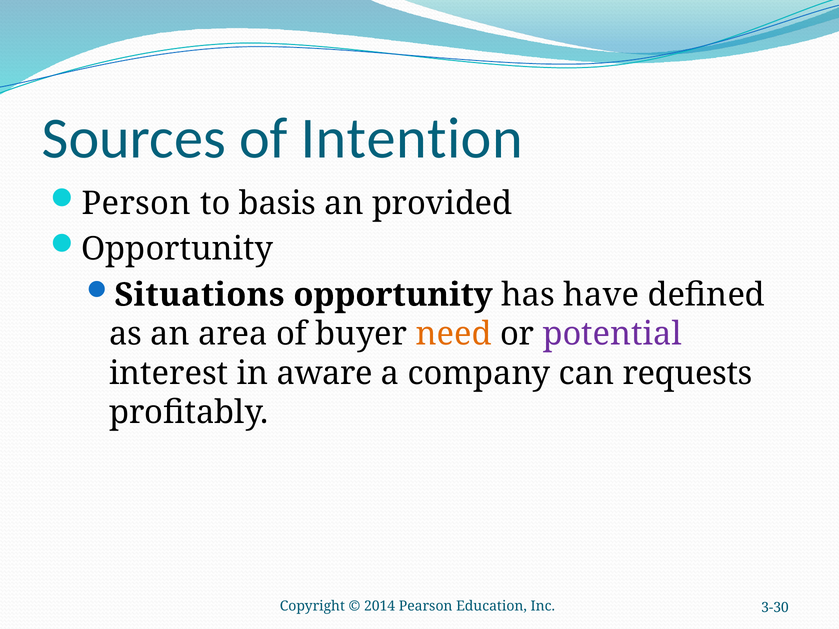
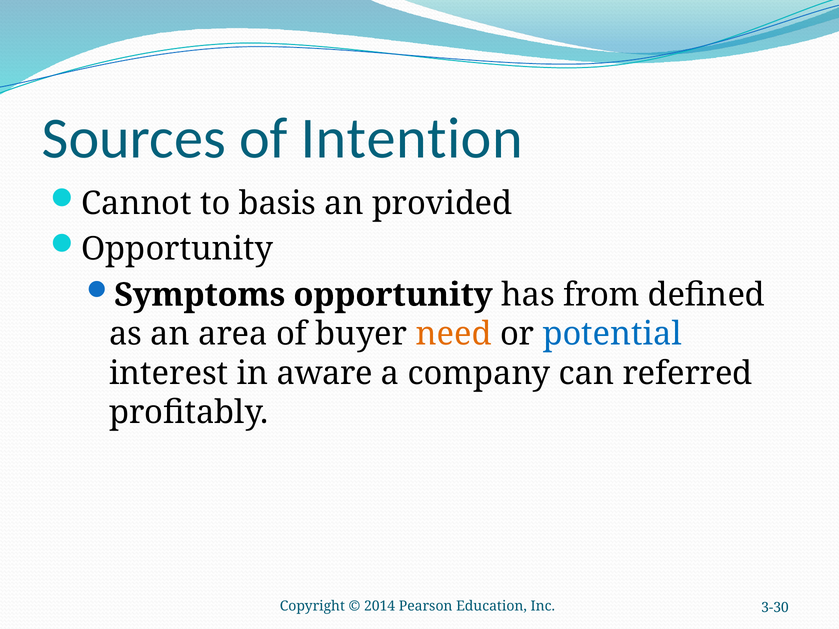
Person: Person -> Cannot (137, 204)
Situations: Situations -> Symptoms (200, 295)
have: have -> from (601, 295)
potential colour: purple -> blue (612, 334)
requests: requests -> referred (688, 373)
